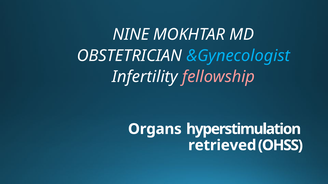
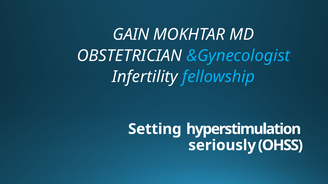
NINE: NINE -> GAIN (131, 35)
fellowship colour: pink -> light blue (219, 77)
Organs: Organs -> Setting (155, 129)
retrieved: retrieved -> seriously (222, 146)
